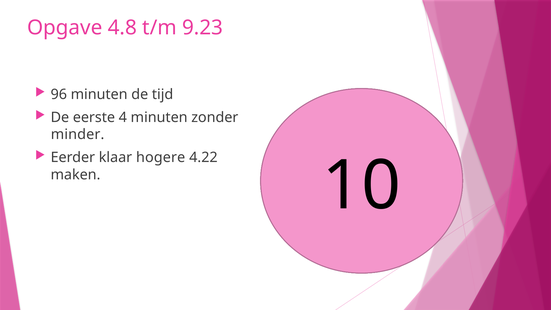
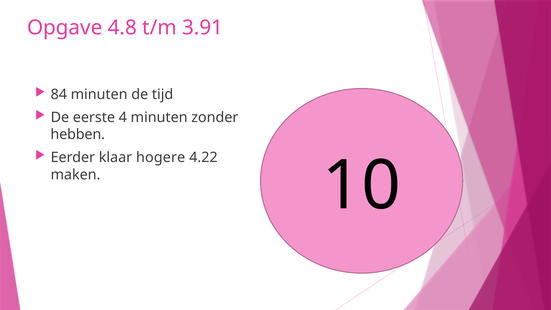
9.23: 9.23 -> 3.91 (203, 28)
96: 96 -> 84 (59, 94)
minder: minder -> hebben (78, 134)
